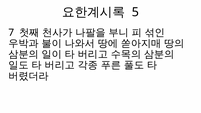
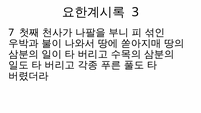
5: 5 -> 3 (135, 12)
